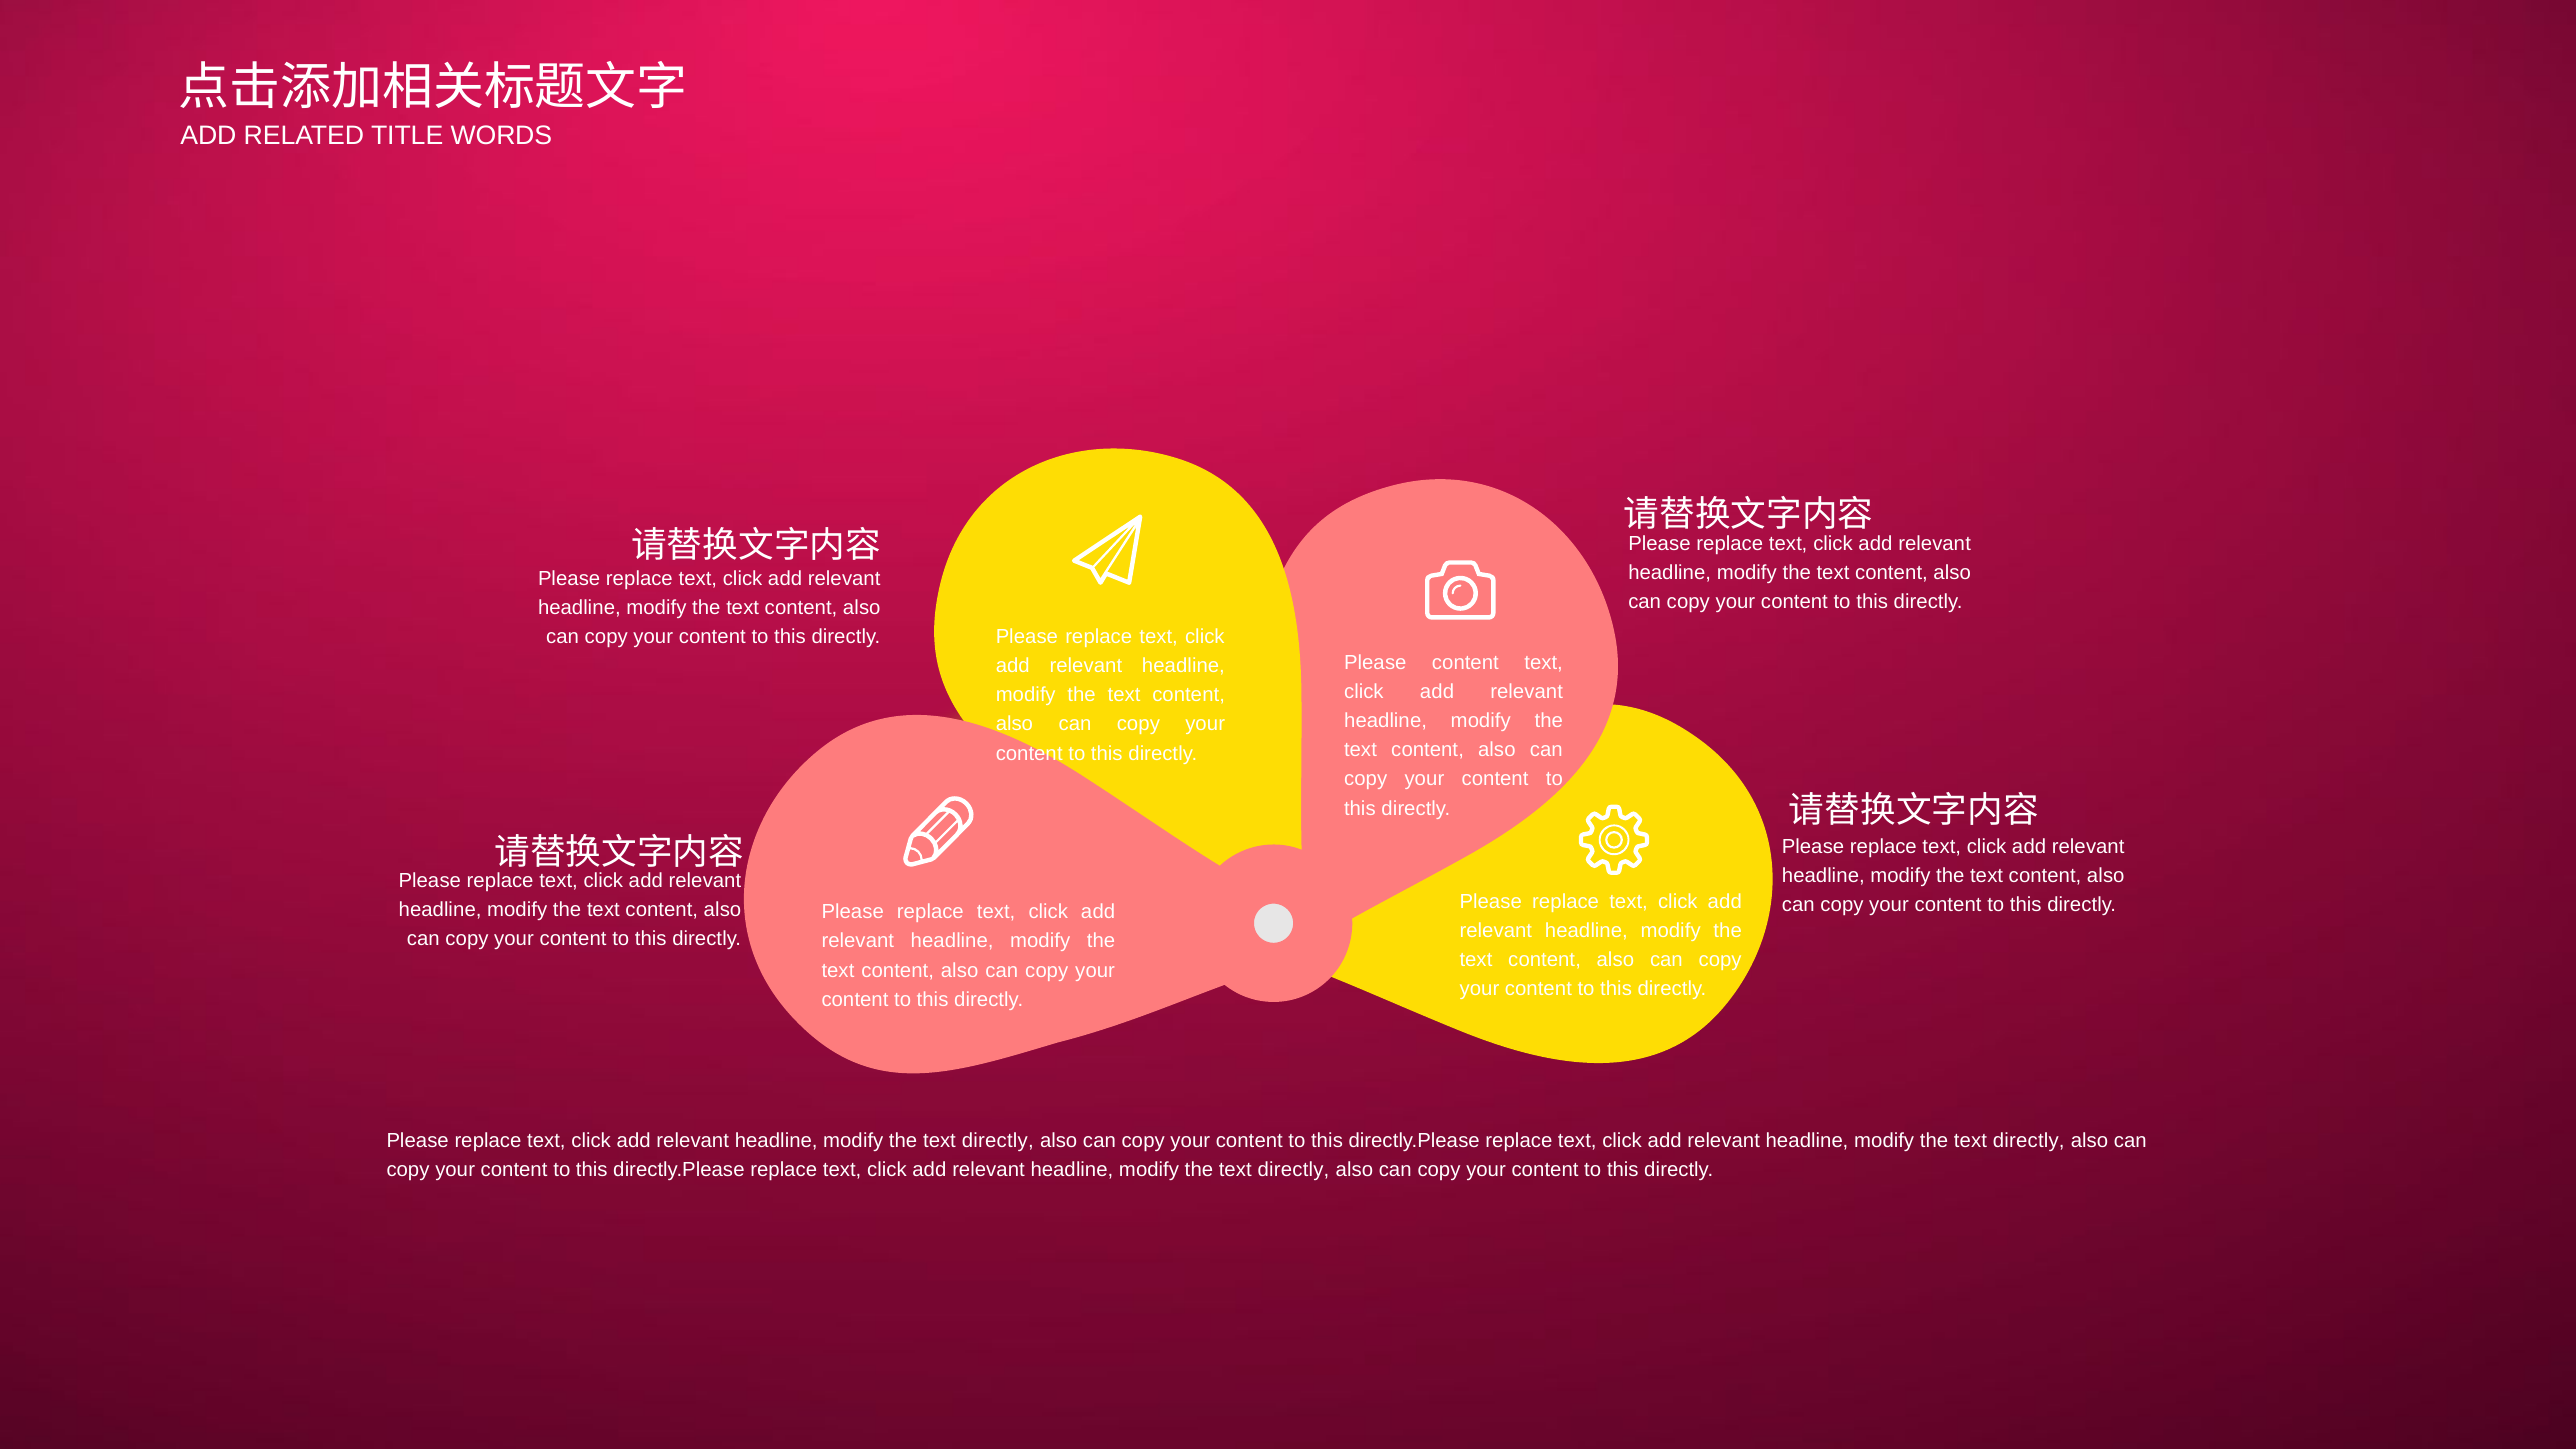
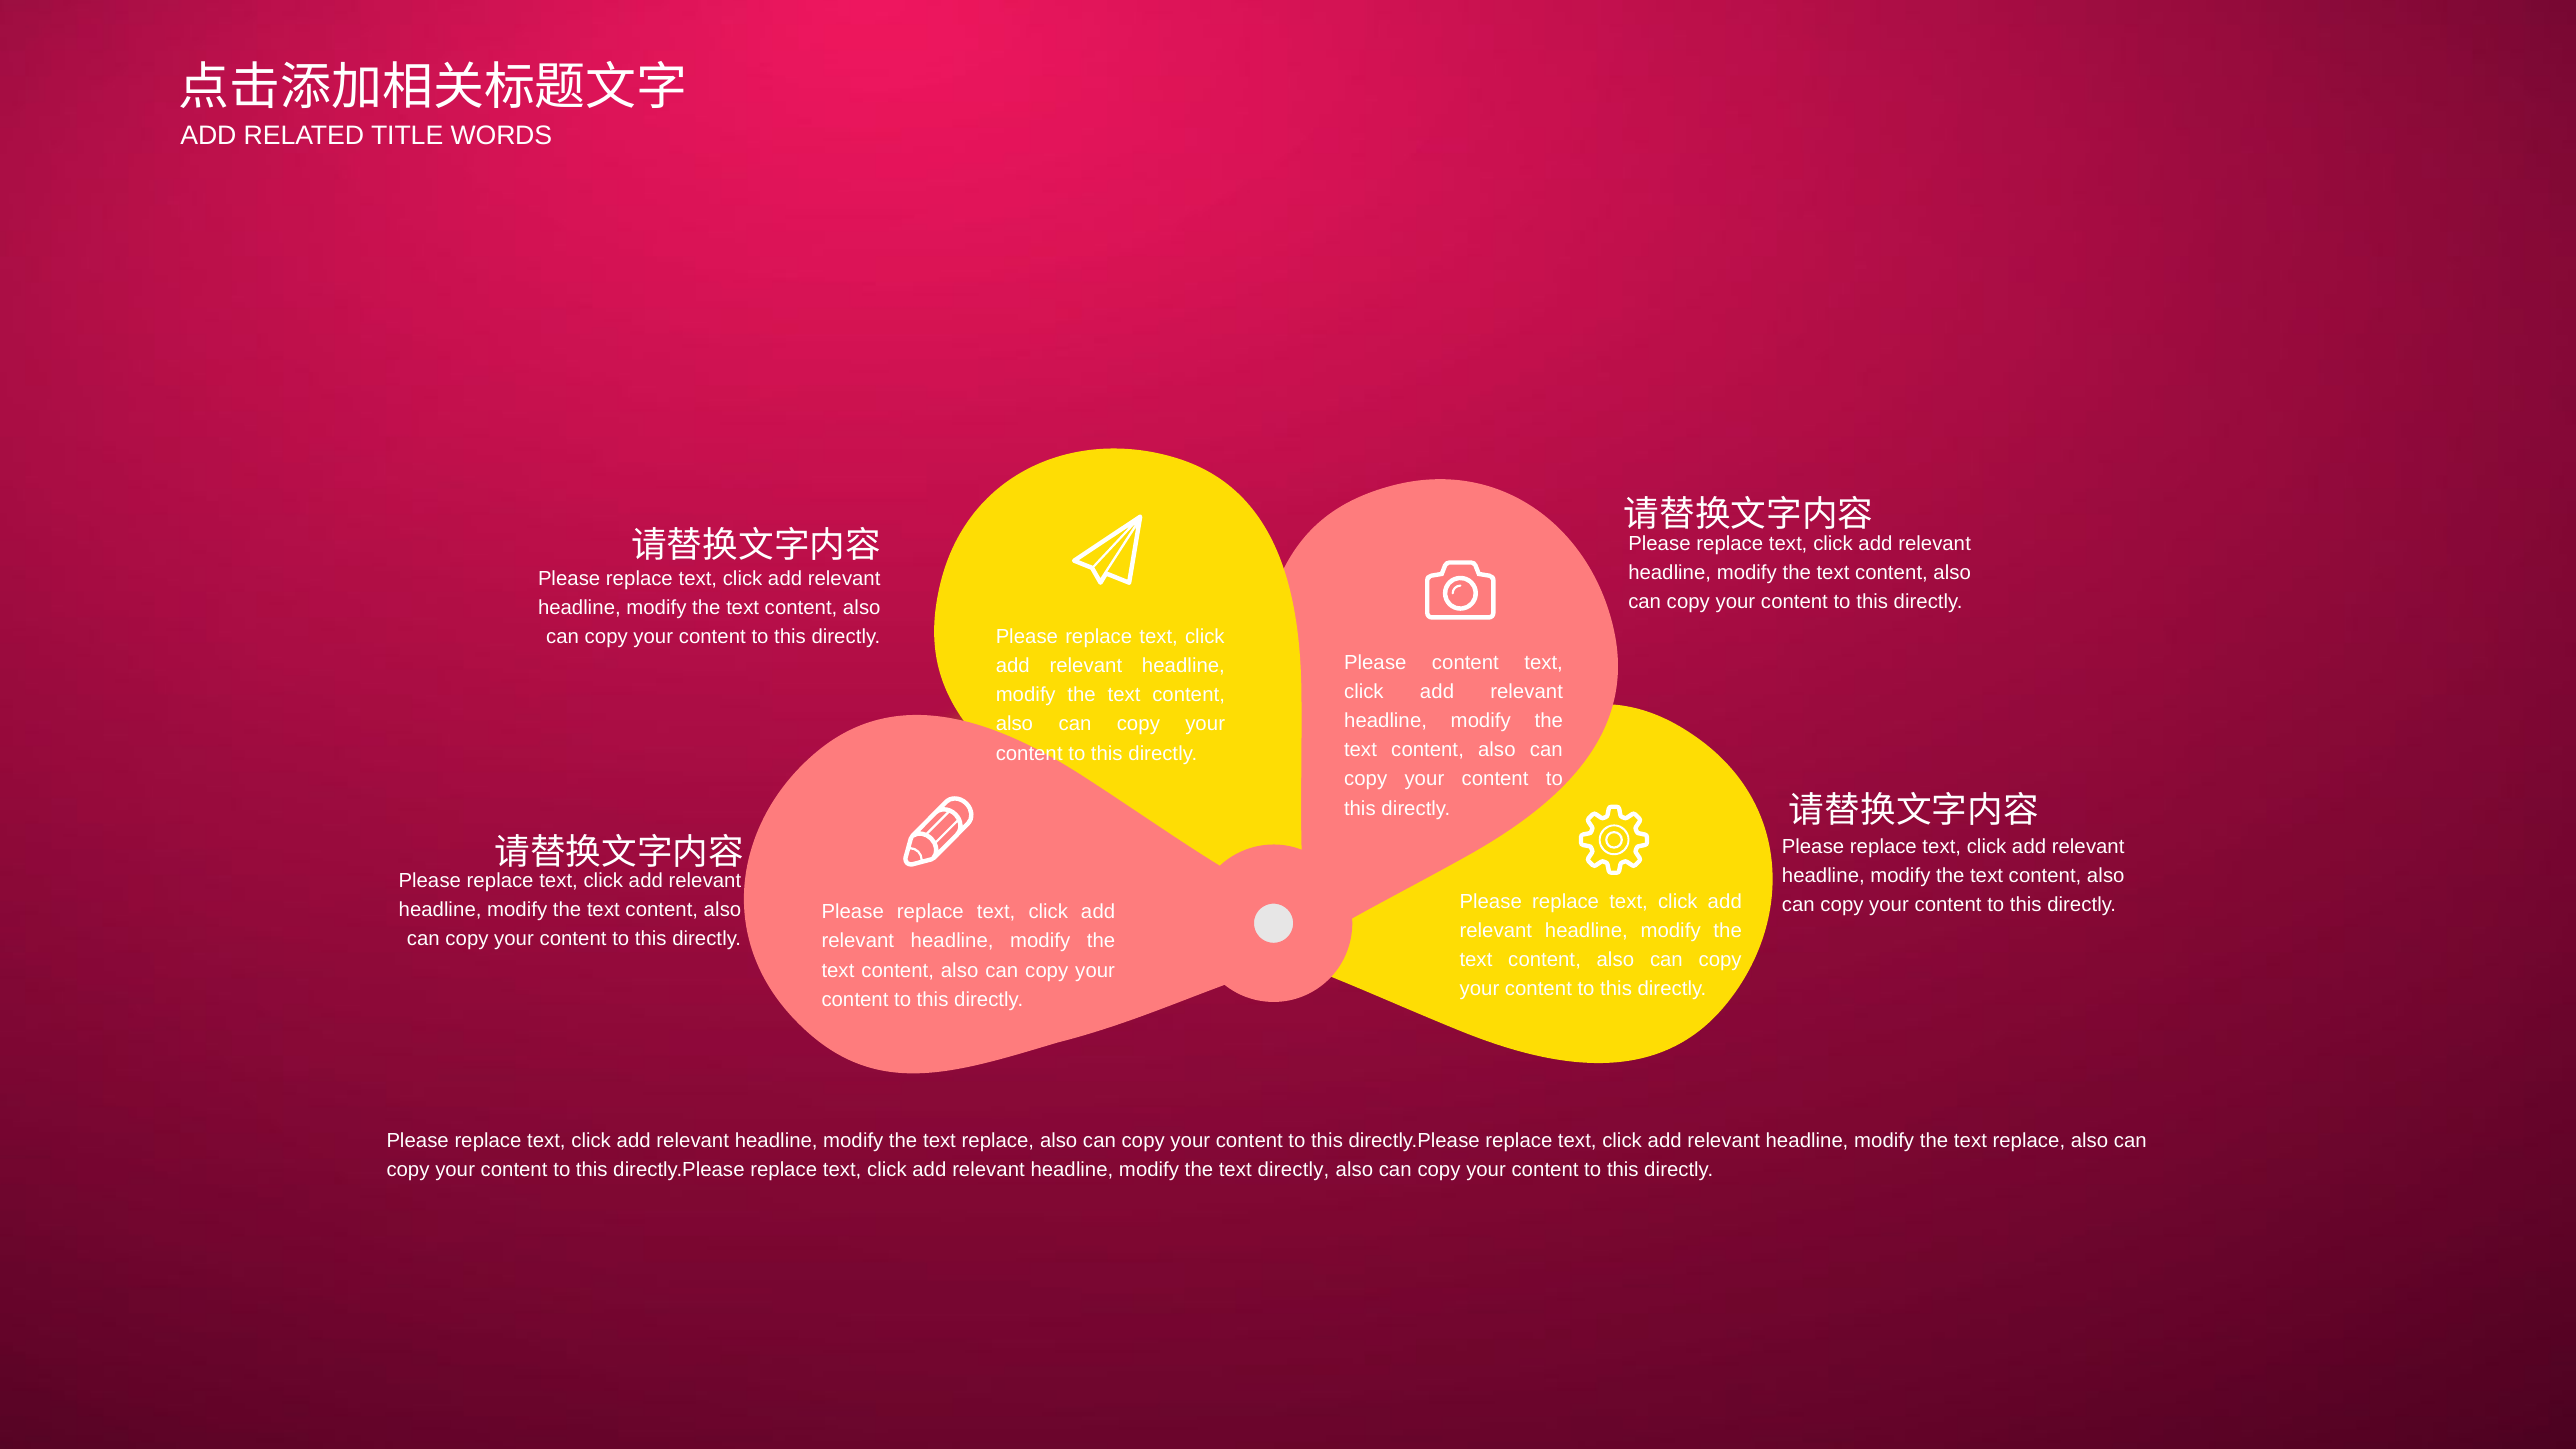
directly: directly -> replace (998, 1140)
directly: directly -> replace (2029, 1140)
